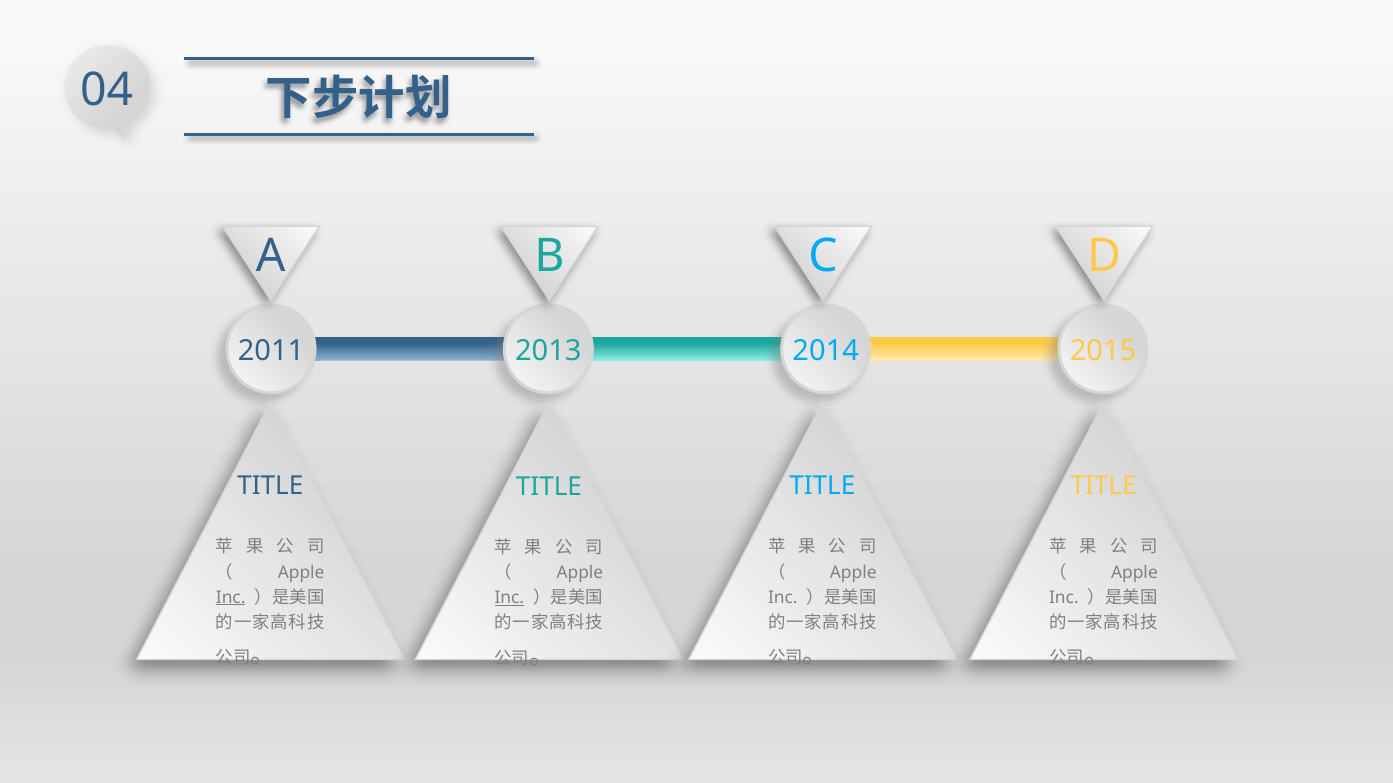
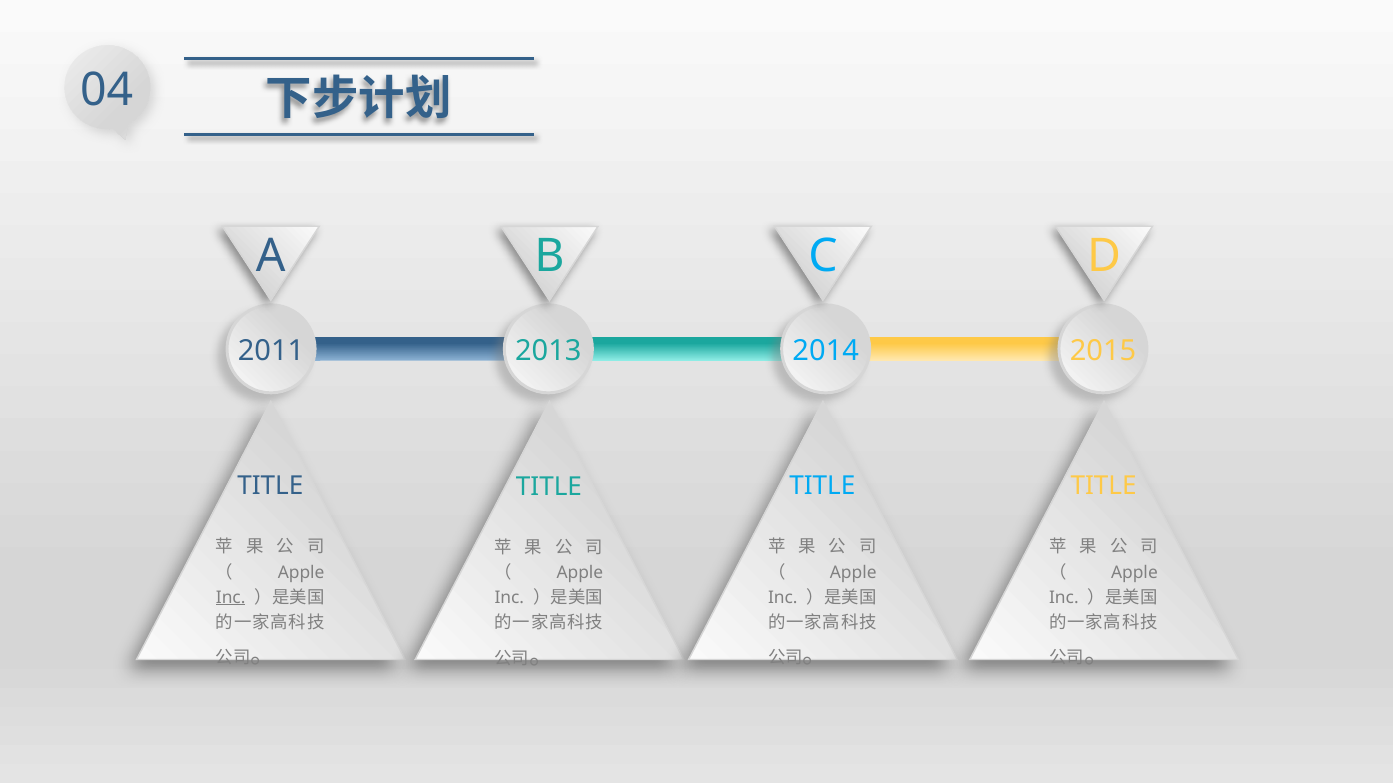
Inc underline: present -> none (509, 598)
